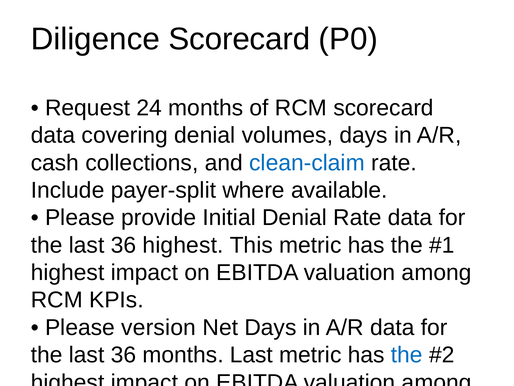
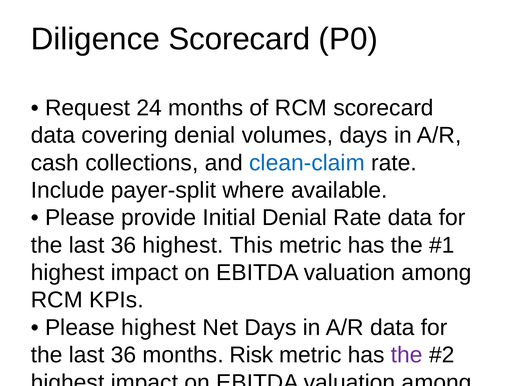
Please version: version -> highest (159, 327)
months Last: Last -> Risk (251, 355)
the colour: blue -> purple (407, 355)
